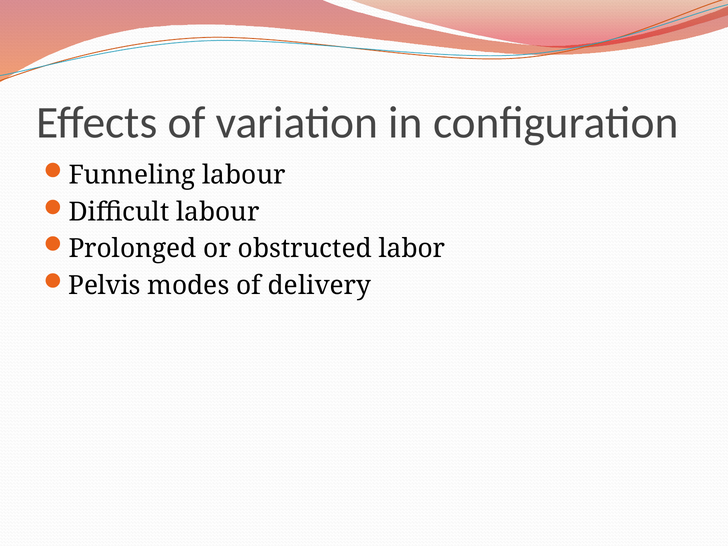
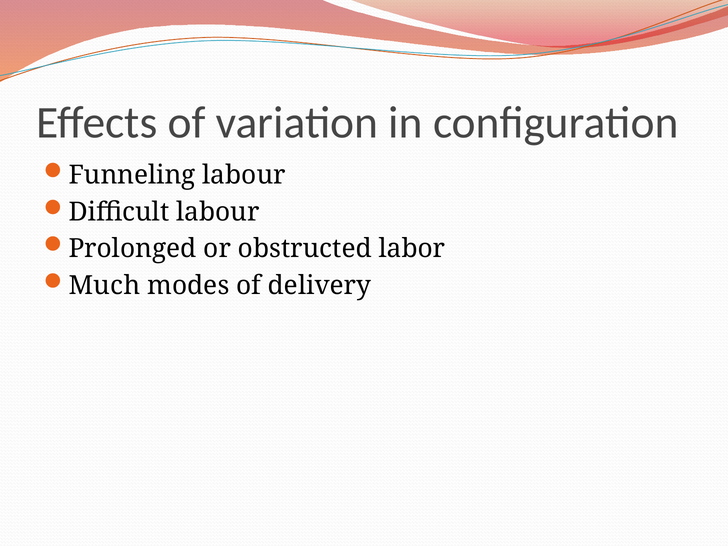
Pelvis: Pelvis -> Much (104, 286)
